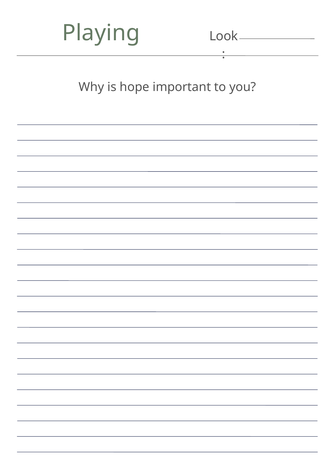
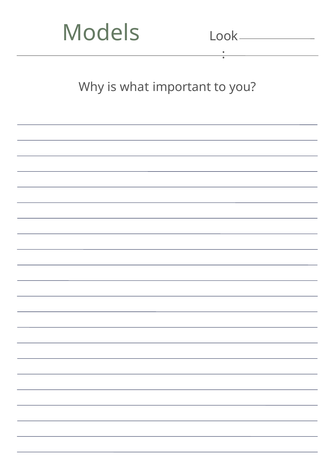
Playing: Playing -> Models (101, 33)
hope: hope -> what (134, 87)
